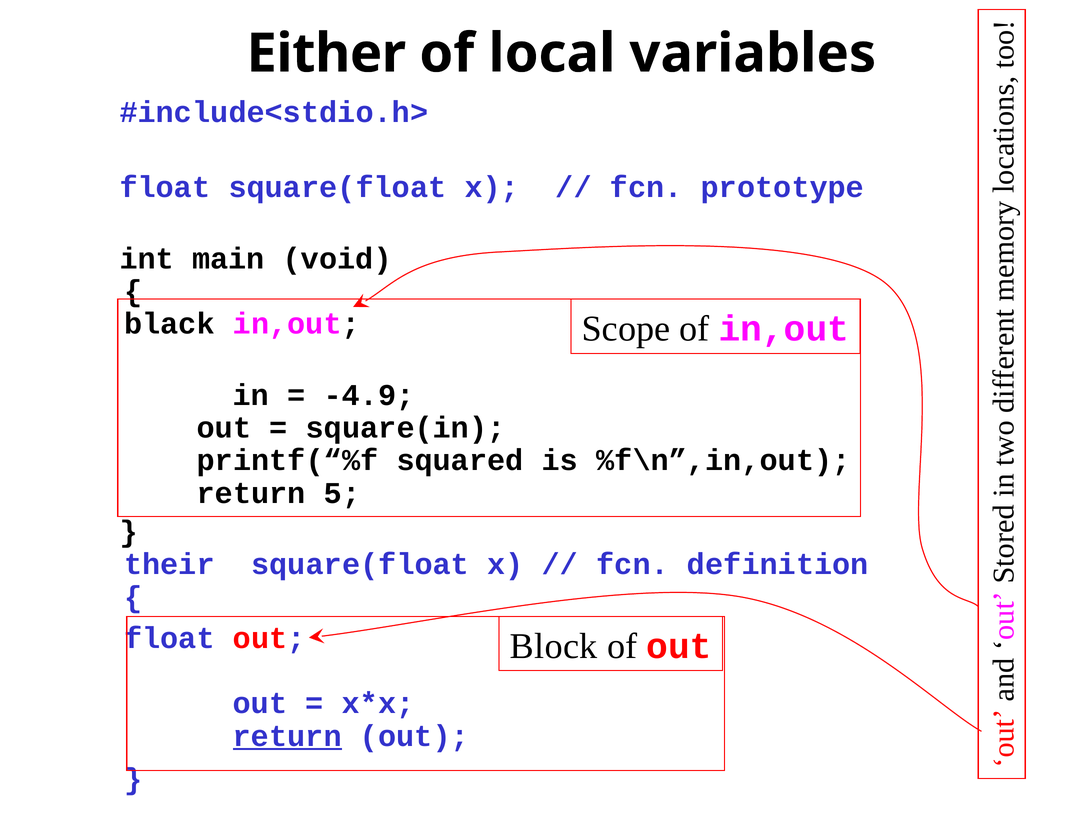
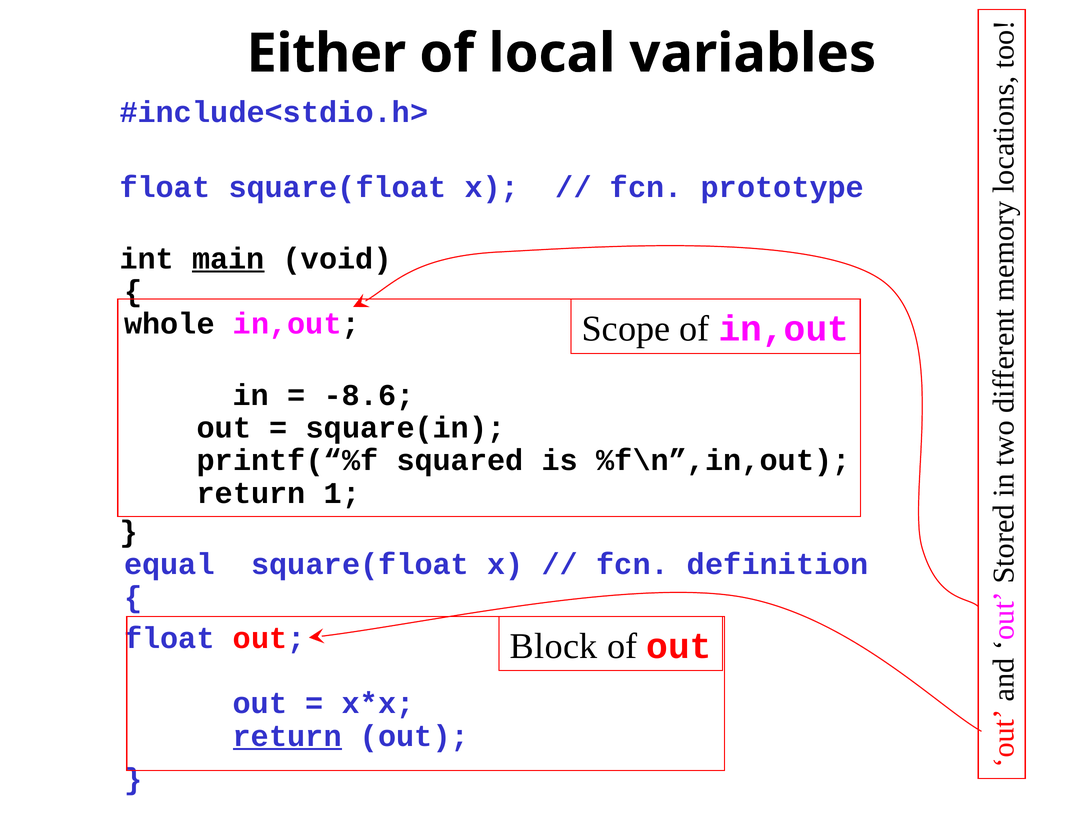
main underline: none -> present (228, 258)
black: black -> whole (169, 324)
-4.9: -4.9 -> -8.6 (369, 395)
5: 5 -> 1 (342, 493)
their: their -> equal (169, 564)
